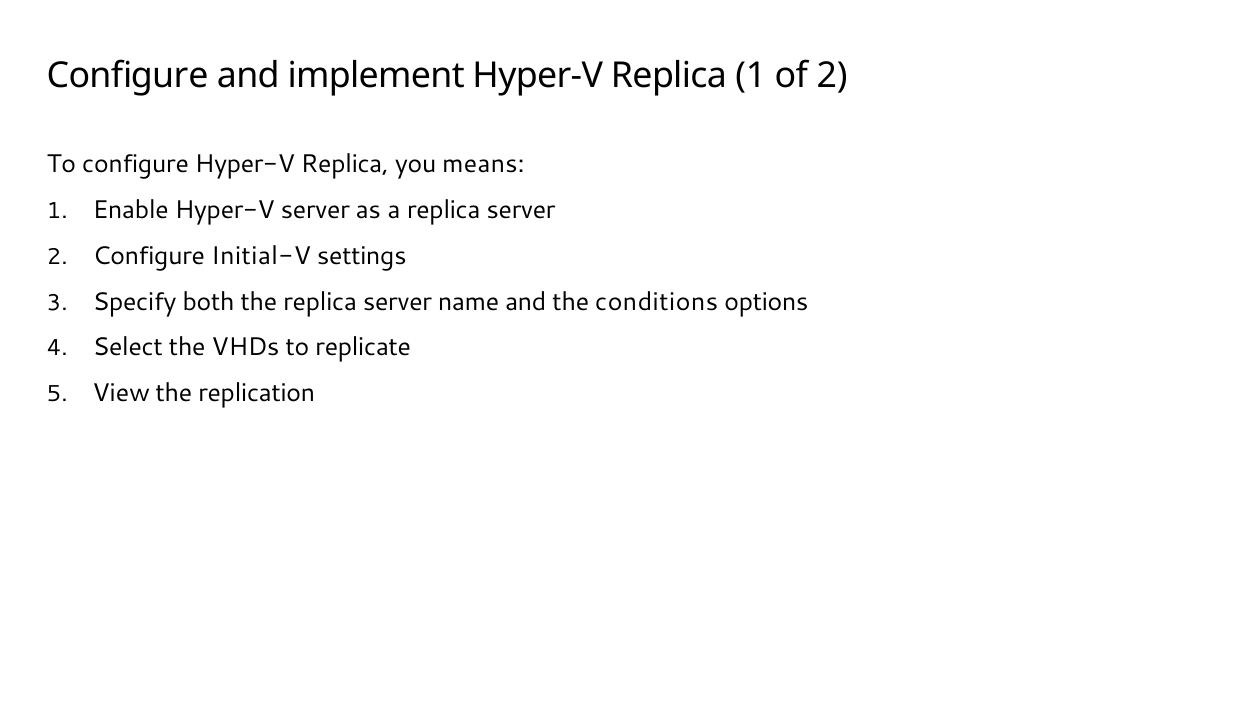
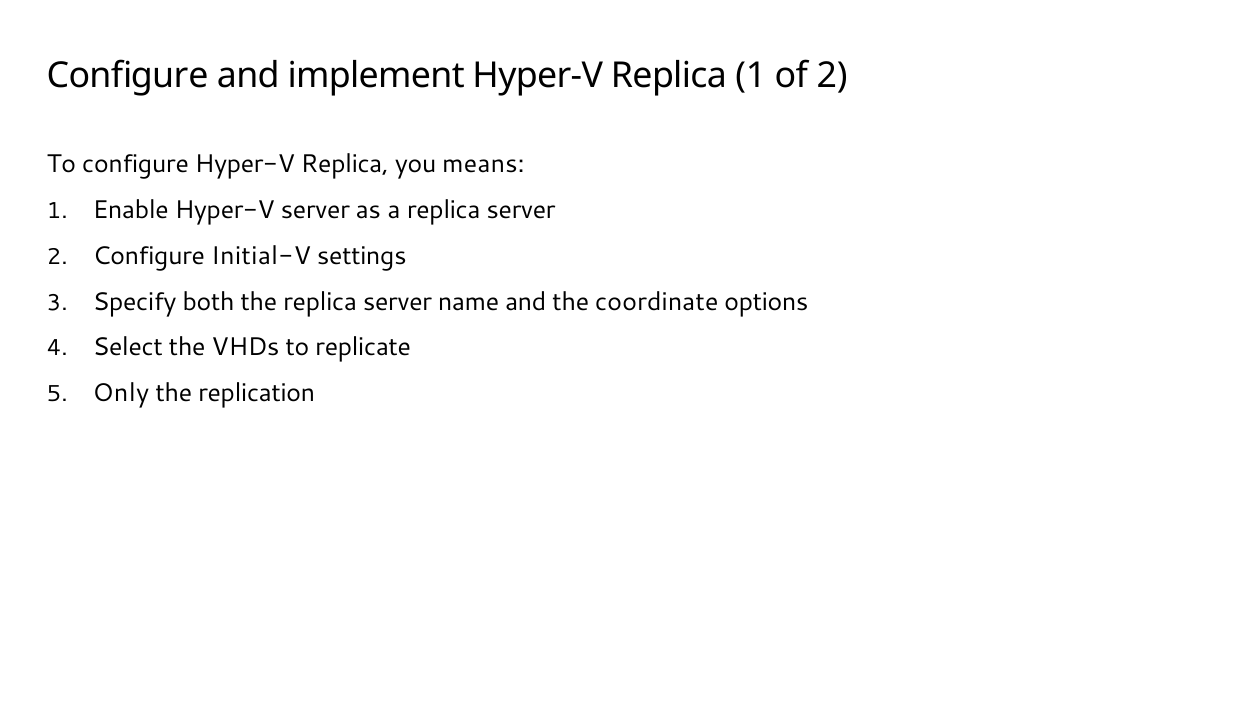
conditions: conditions -> coordinate (657, 302)
View: View -> Only (121, 394)
